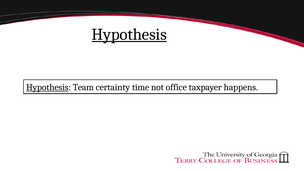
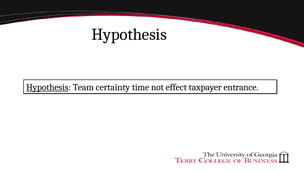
Hypothesis underline: present -> none (129, 34)
office: office -> effect (176, 87)
happens: happens -> entrance (241, 87)
